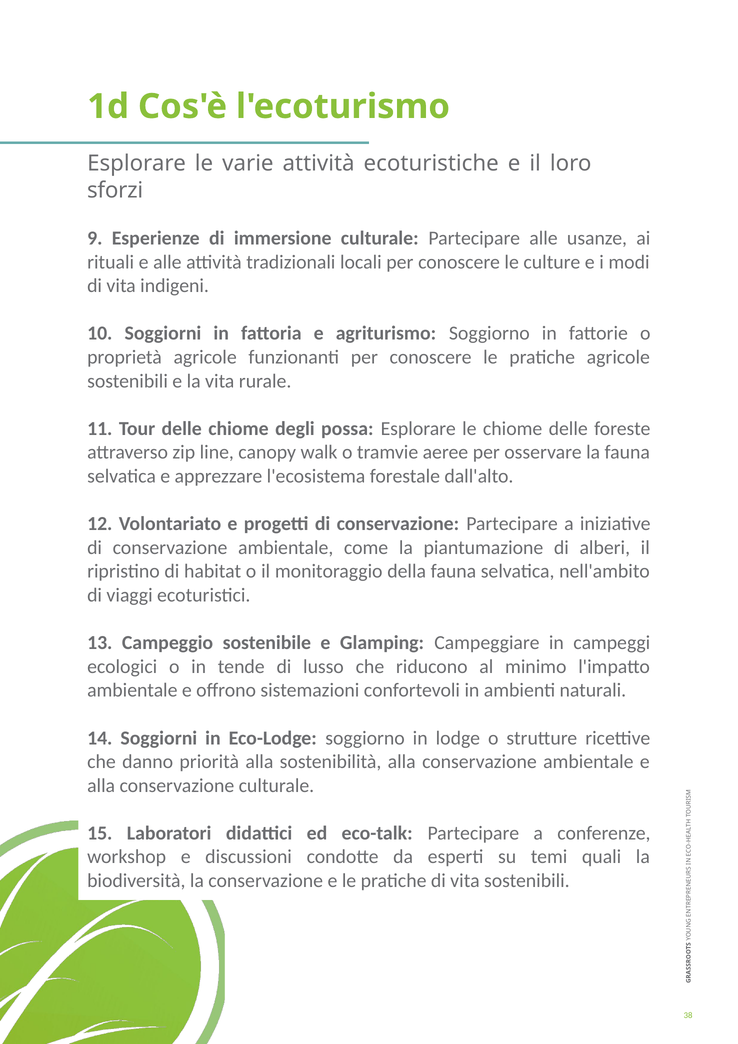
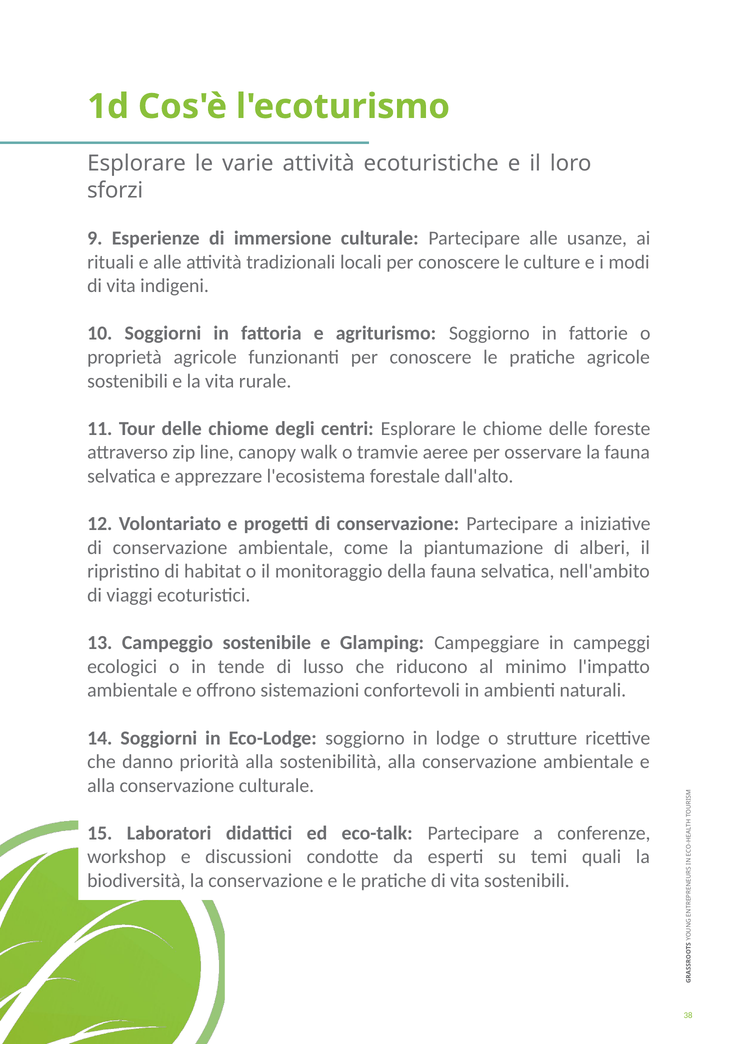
possa: possa -> centri (347, 428)
